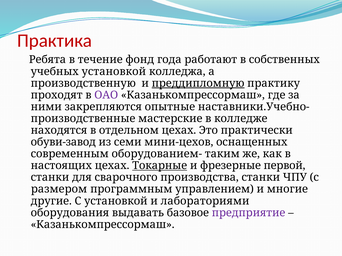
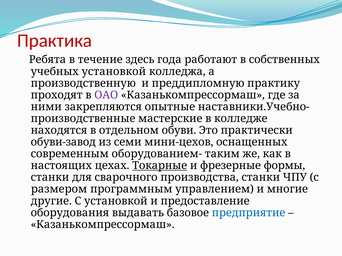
фонд: фонд -> здесь (140, 60)
преддипломную underline: present -> none (198, 83)
отдельном цехах: цехах -> обуви (179, 131)
первой: первой -> формы (284, 166)
лабораториями: лабораториями -> предоставление (205, 201)
предприятие colour: purple -> blue (249, 213)
